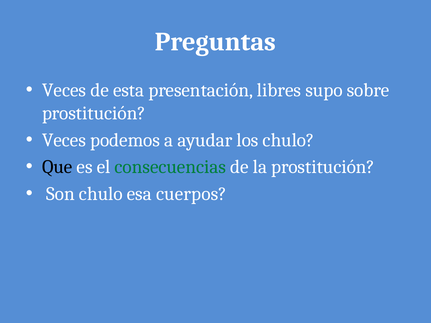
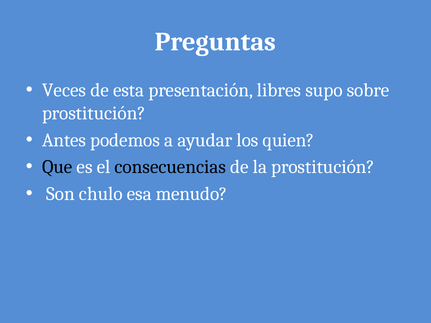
Veces: Veces -> Antes (64, 140)
los chulo: chulo -> quien (288, 140)
consecuencias colour: green -> black (170, 167)
cuerpos: cuerpos -> menudo (191, 194)
